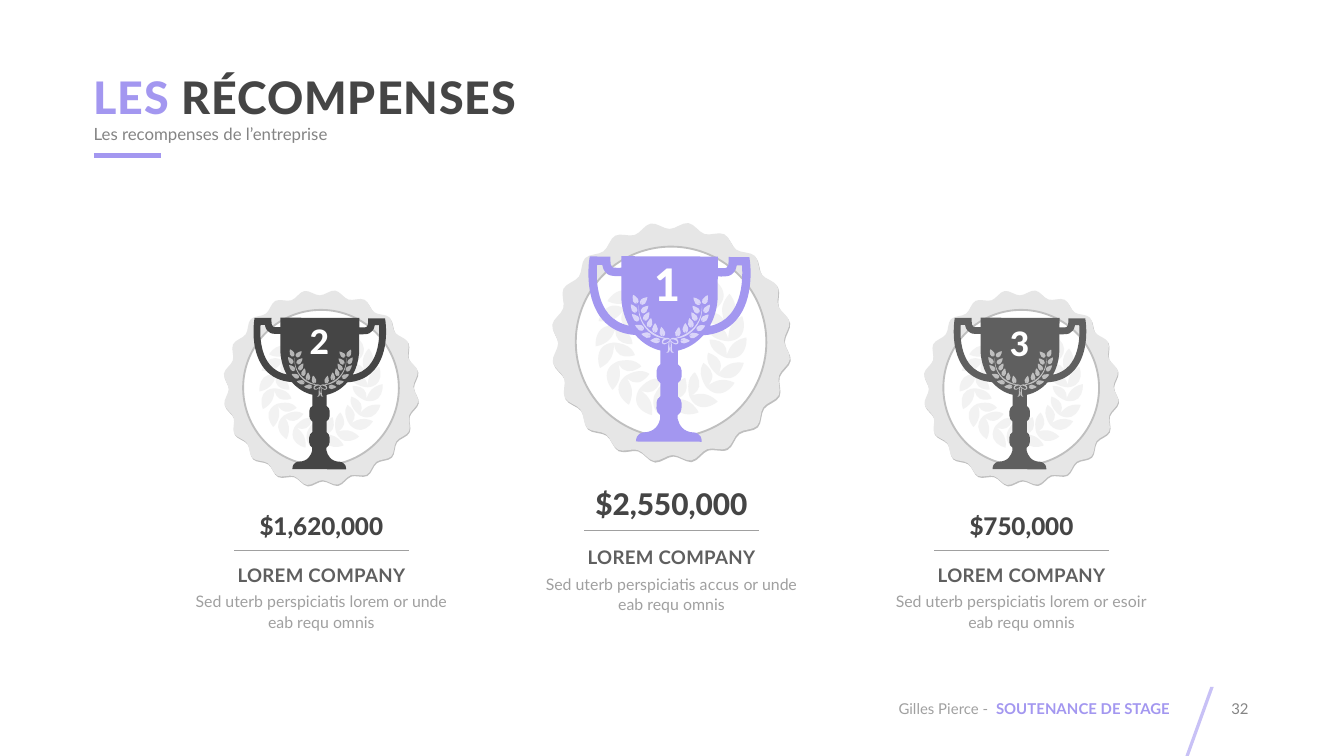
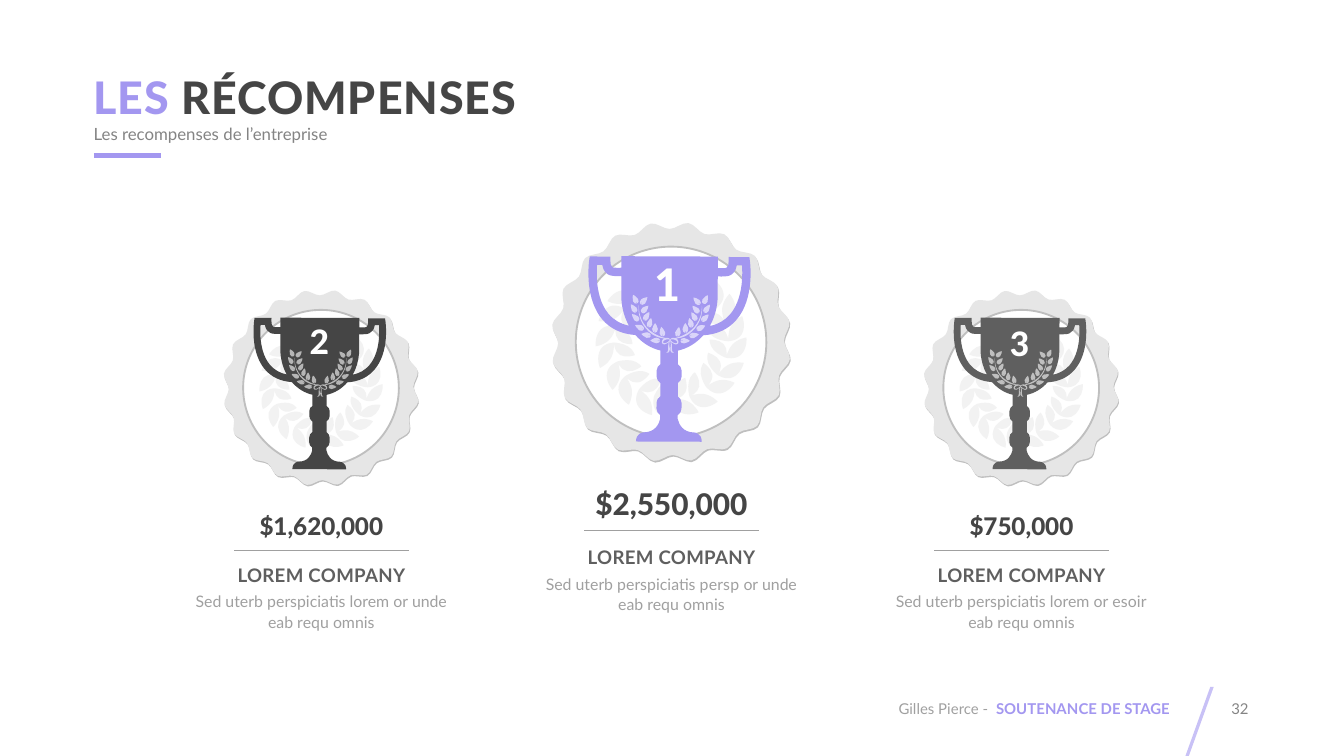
accus: accus -> persp (719, 585)
